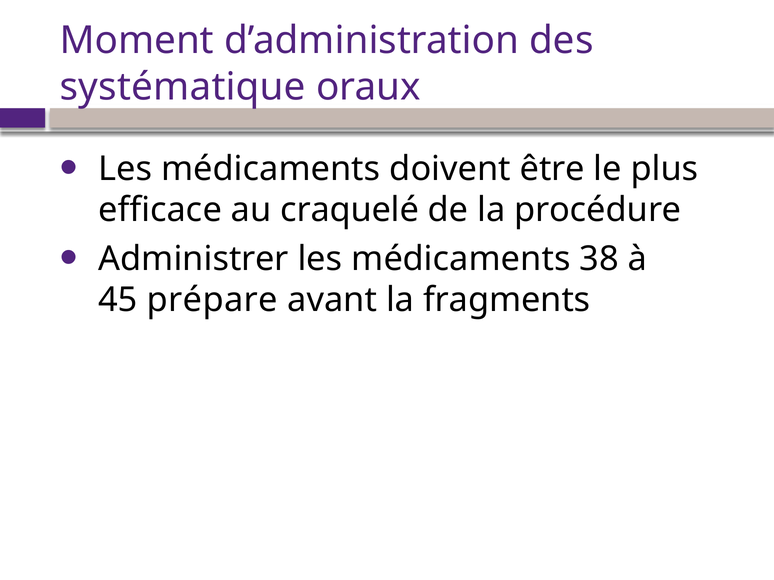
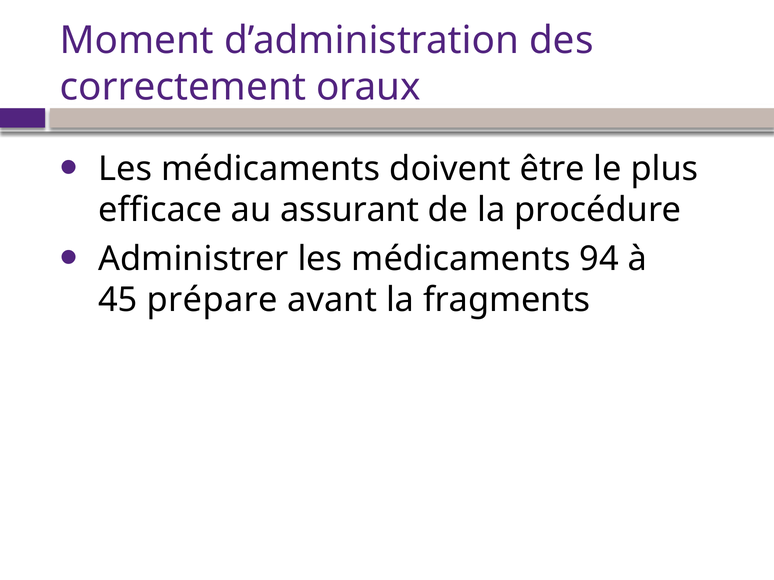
systématique: systématique -> correctement (183, 87)
craquelé: craquelé -> assurant (350, 210)
38: 38 -> 94 (599, 259)
